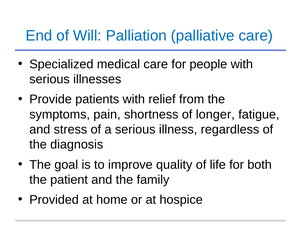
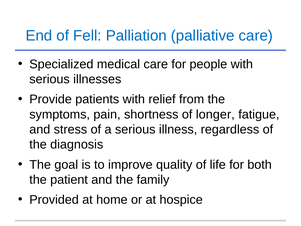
Will: Will -> Fell (87, 36)
